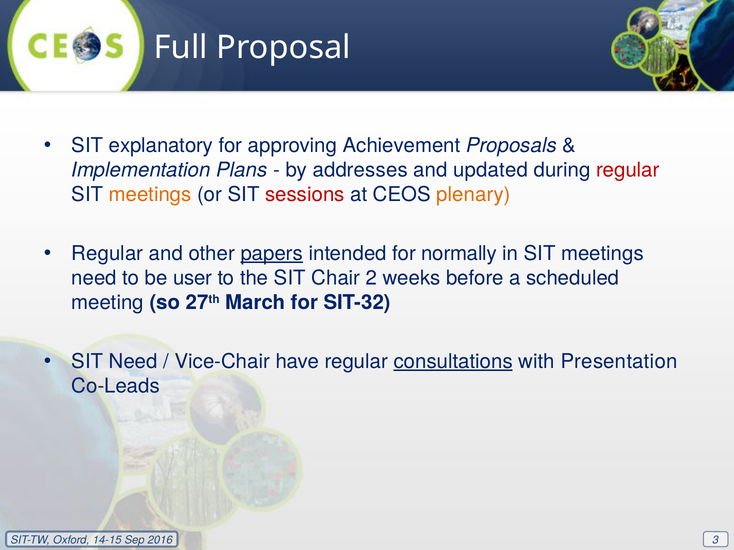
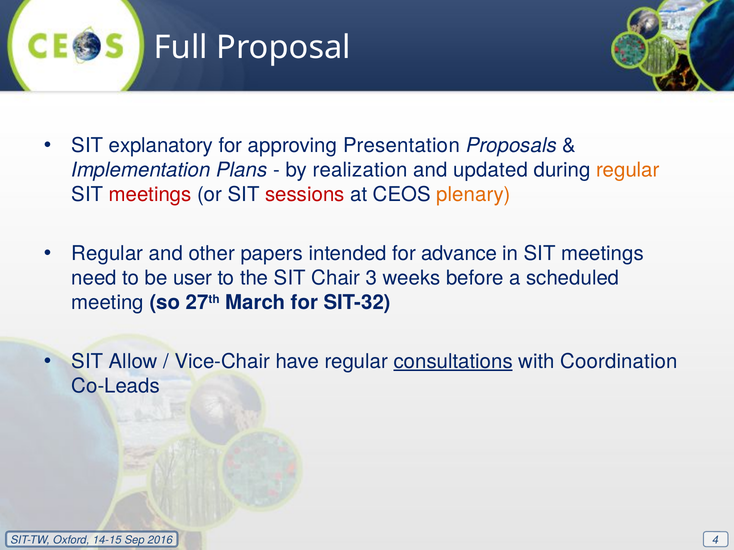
Achievement: Achievement -> Presentation (401, 146)
addresses: addresses -> realization (360, 170)
regular colour: red -> orange (628, 170)
meetings colour: orange -> red (150, 195)
papers underline: present -> none (272, 254)
normally: normally -> advance (459, 254)
2: 2 -> 3 (372, 278)
SIT Need: Need -> Allow (133, 362)
Presentation: Presentation -> Coordination (619, 362)
3: 3 -> 4 (716, 540)
